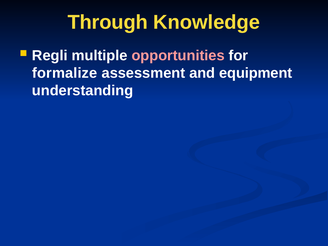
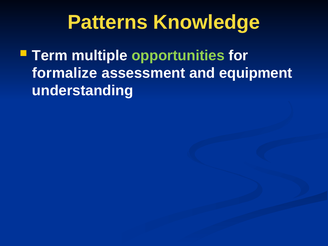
Through: Through -> Patterns (108, 22)
Regli: Regli -> Term (50, 55)
opportunities colour: pink -> light green (178, 55)
